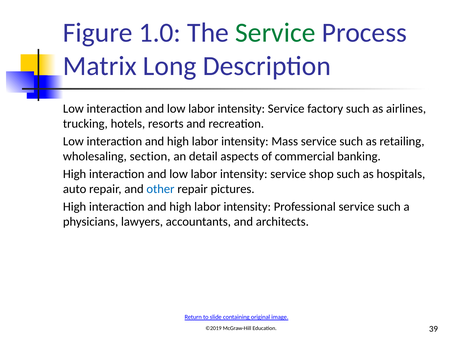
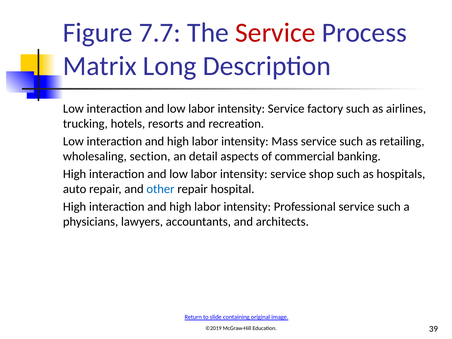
1.0: 1.0 -> 7.7 (160, 33)
Service colour: green -> red (275, 33)
pictures: pictures -> hospital (233, 189)
